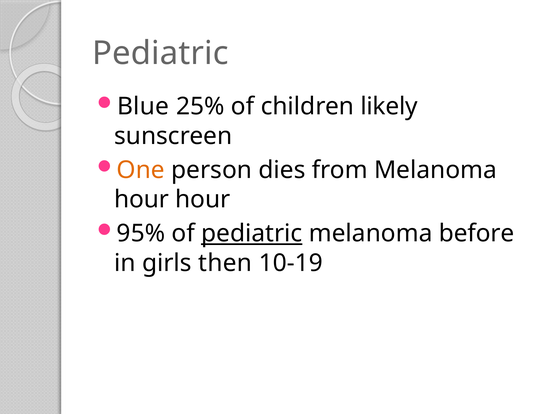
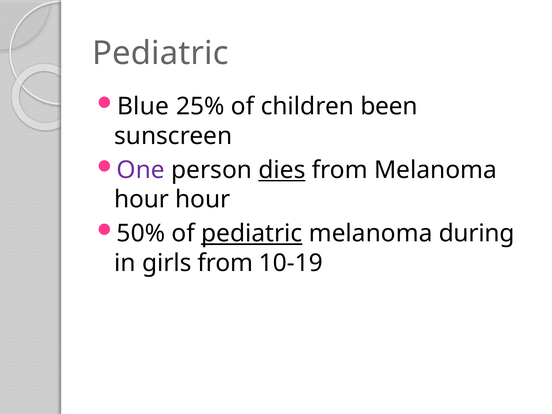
likely: likely -> been (389, 107)
One colour: orange -> purple (141, 170)
dies underline: none -> present (282, 170)
95%: 95% -> 50% (141, 234)
before: before -> during (477, 234)
girls then: then -> from (225, 263)
